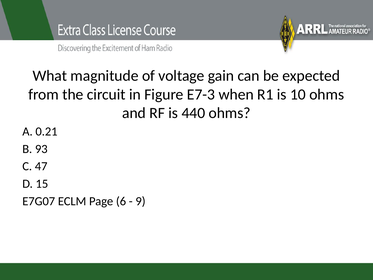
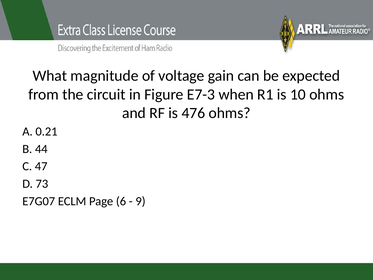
440: 440 -> 476 (193, 113)
93: 93 -> 44 (41, 149)
15: 15 -> 73 (42, 184)
